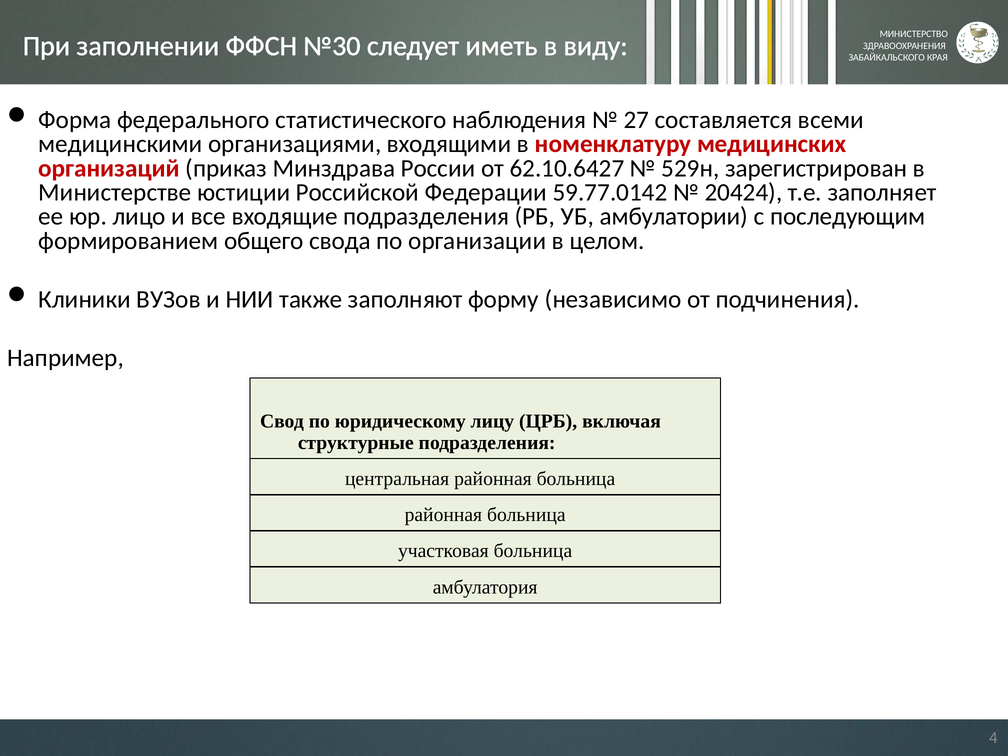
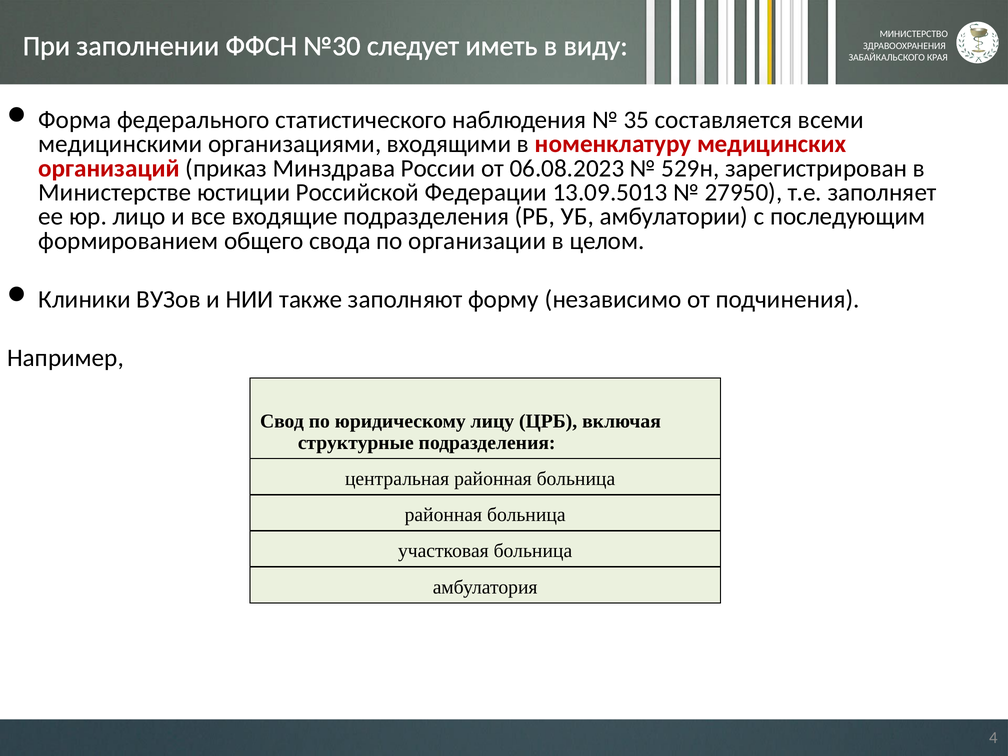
27: 27 -> 35 (636, 120)
62.10.6427: 62.10.6427 -> 06.08.2023 (567, 168)
59.77.0142: 59.77.0142 -> 13.09.5013 (610, 192)
20424: 20424 -> 27950 (743, 192)
